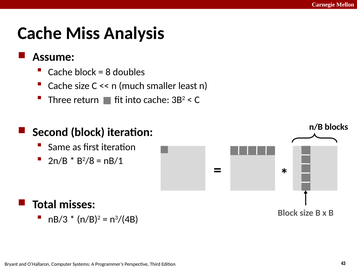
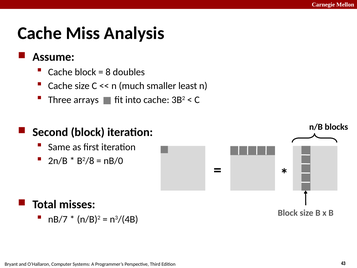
return: return -> arrays (86, 100)
nB/1: nB/1 -> nB/0 (113, 161)
nB/3: nB/3 -> nB/7 (58, 219)
